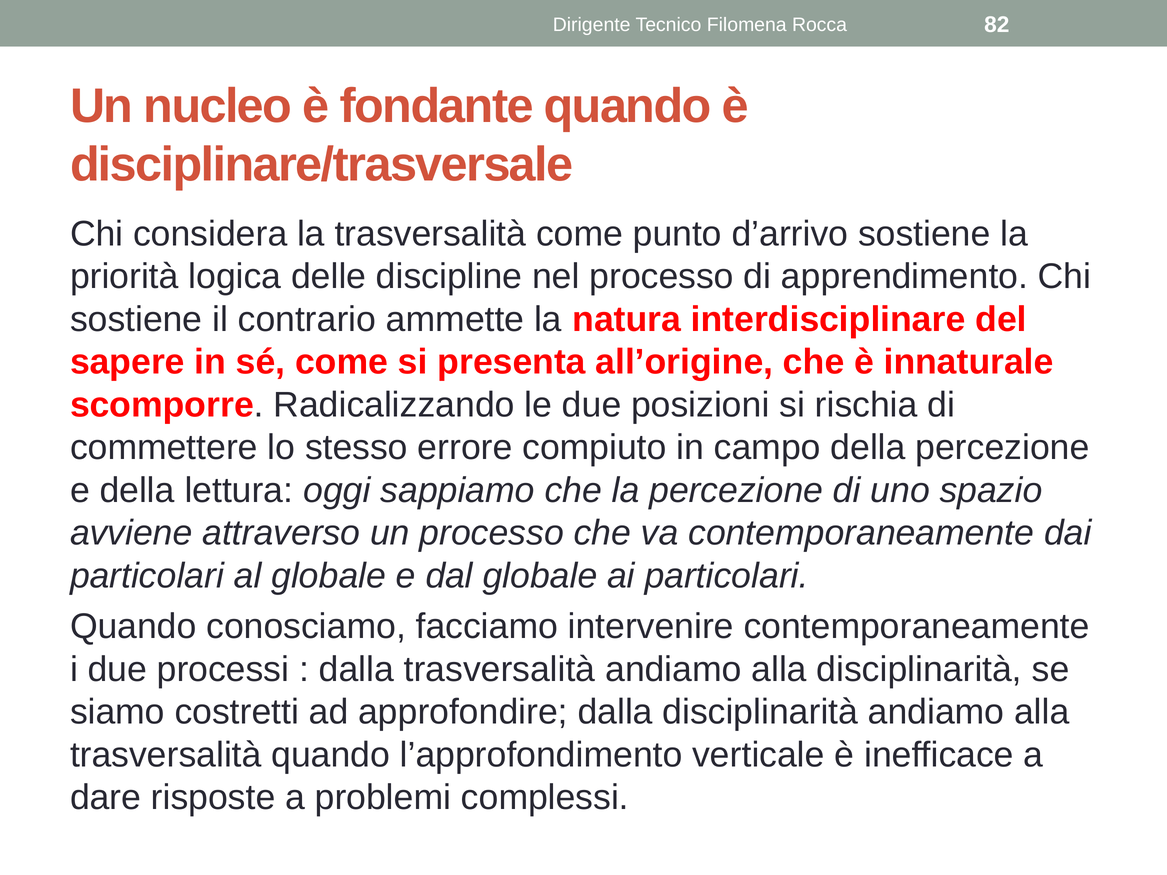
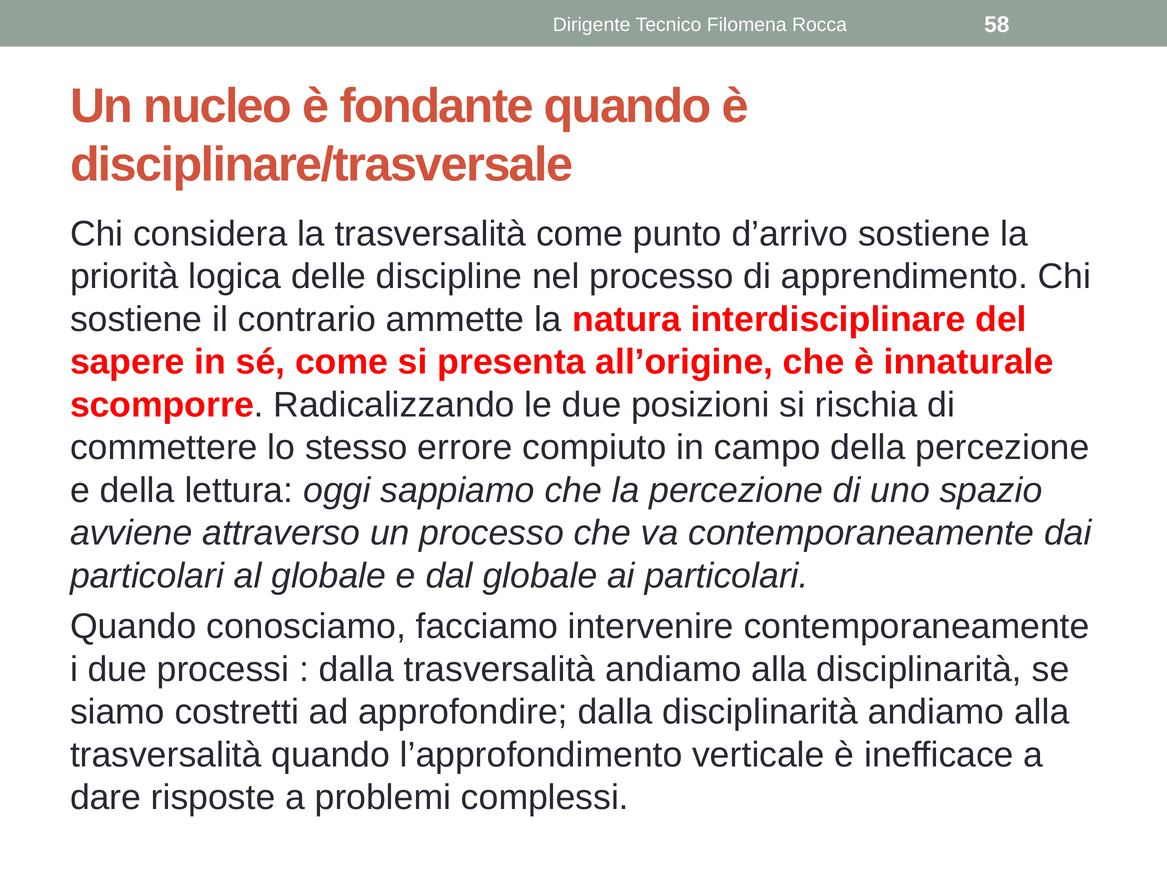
82: 82 -> 58 (997, 25)
